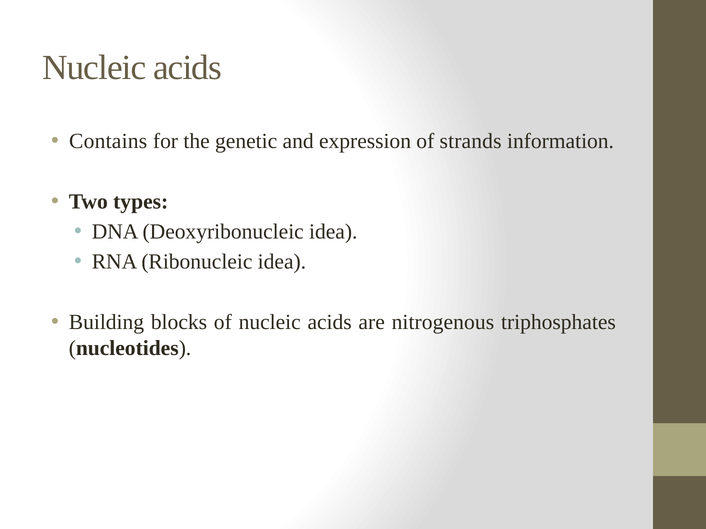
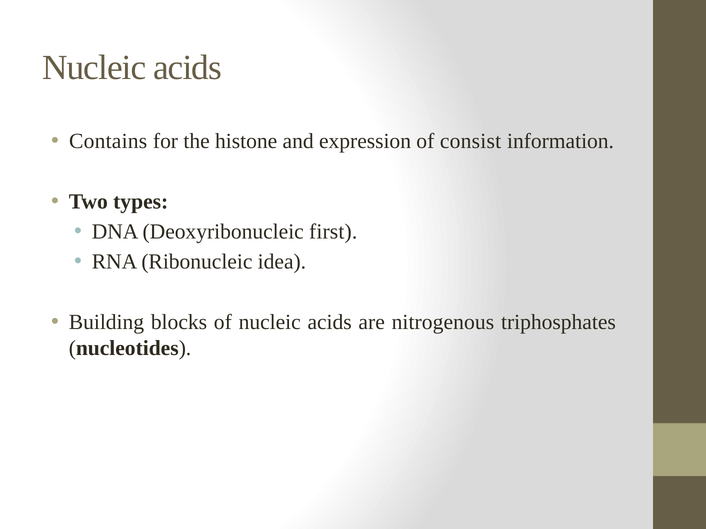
genetic: genetic -> histone (246, 142)
strands: strands -> consist (471, 142)
Deoxyribonucleic idea: idea -> first (333, 232)
